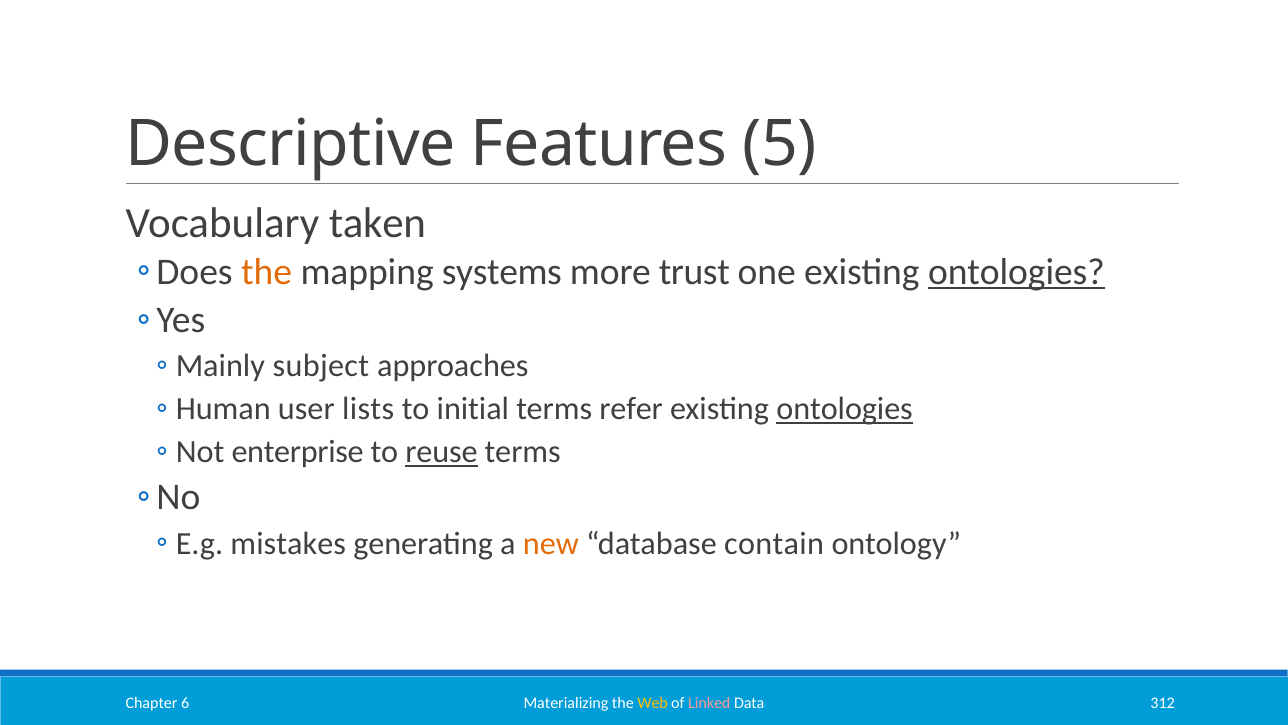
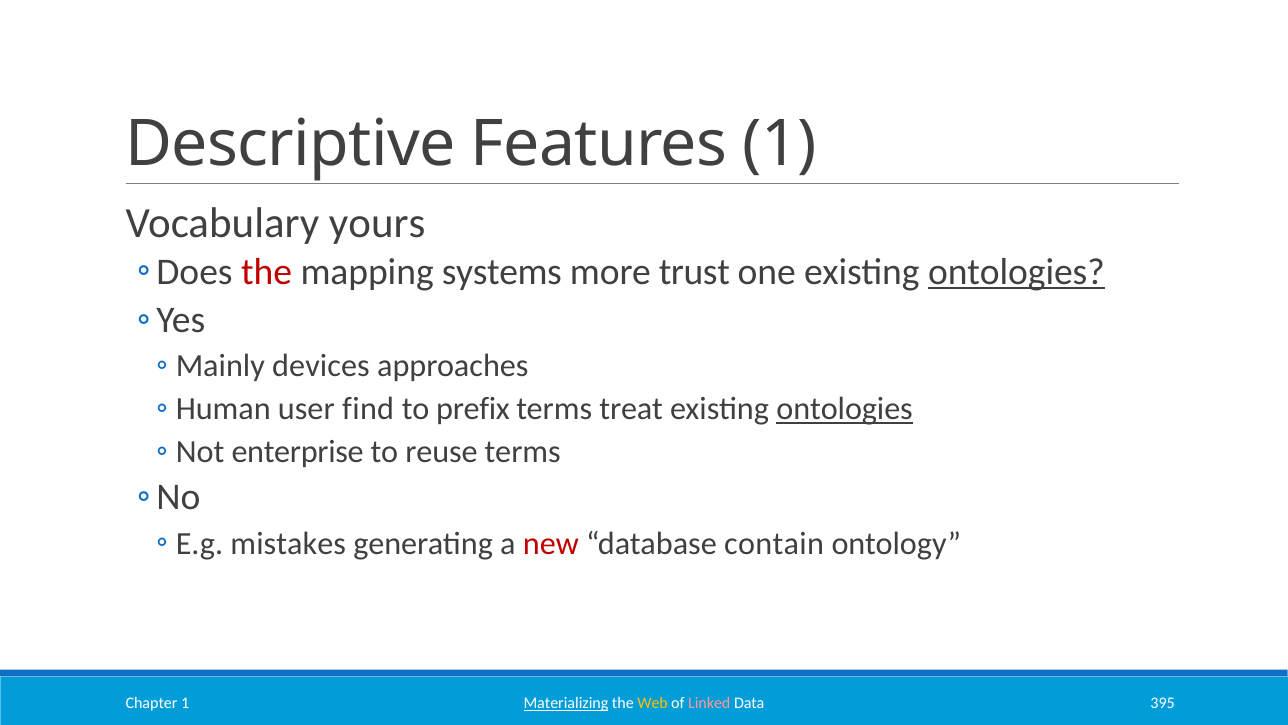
Features 5: 5 -> 1 (780, 144)
taken: taken -> yours (377, 223)
the colour: orange -> red (267, 272)
subject: subject -> devices (321, 366)
lists: lists -> find (368, 409)
initial: initial -> prefix (473, 409)
refer: refer -> treat (631, 409)
reuse underline: present -> none (441, 452)
new colour: orange -> red (551, 543)
Materializing underline: none -> present (566, 703)
312: 312 -> 395 (1163, 703)
Chapter 6: 6 -> 1 (185, 703)
